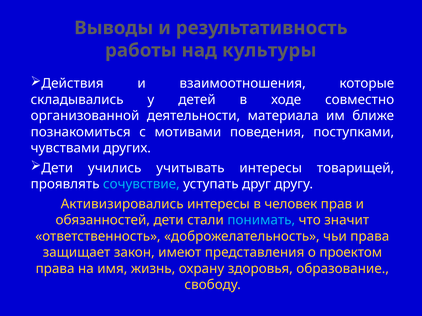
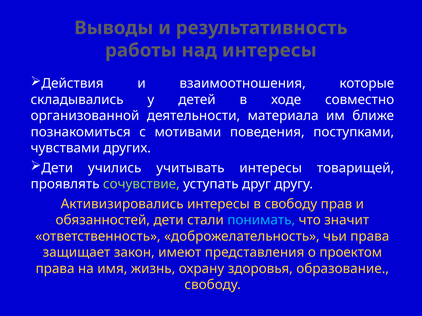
над культуры: культуры -> интересы (269, 50)
сочувствие colour: light blue -> light green (141, 184)
в человек: человек -> свободу (291, 204)
